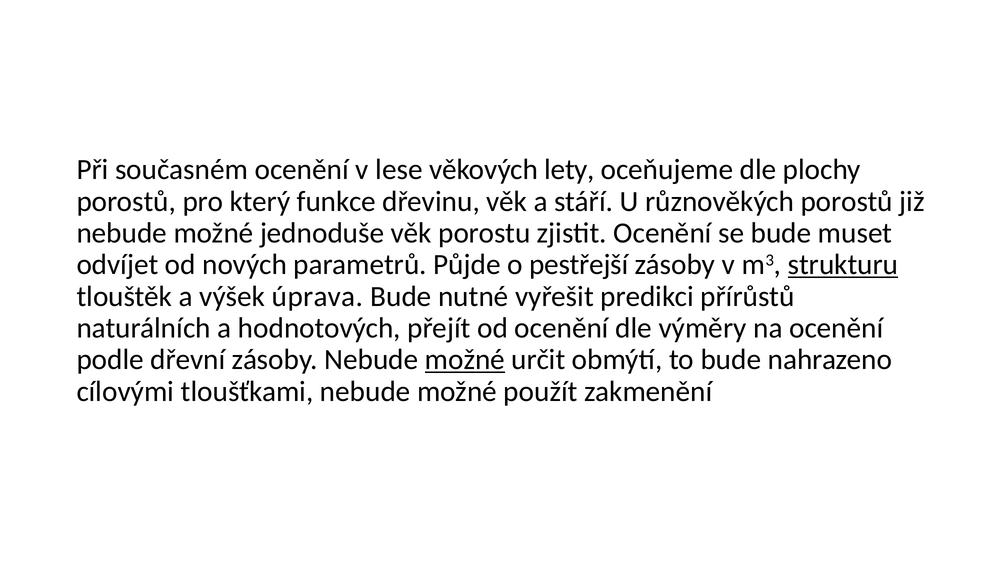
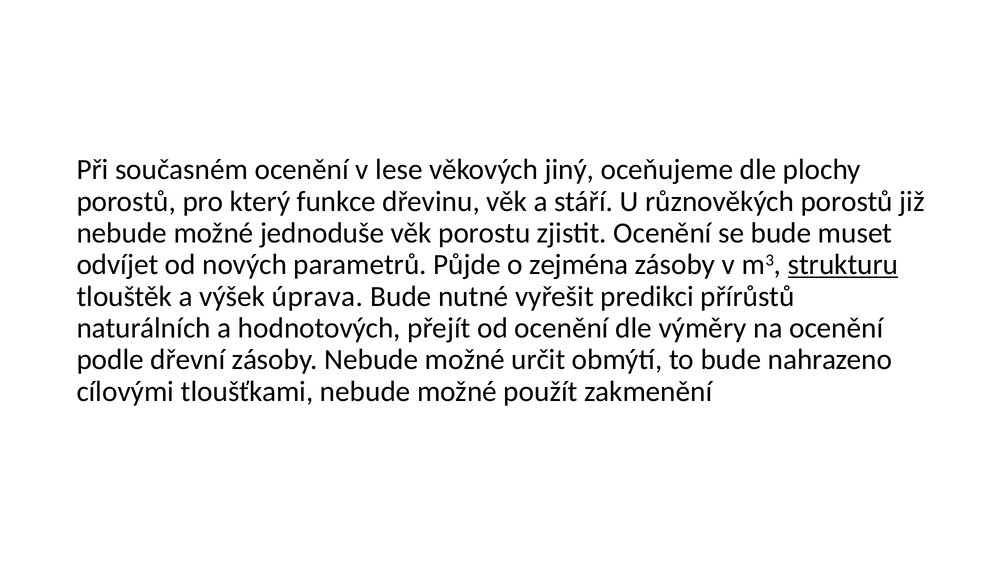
lety: lety -> jiný (569, 170)
pestřejší: pestřejší -> zejména (579, 265)
možné underline: present -> none (465, 360)
